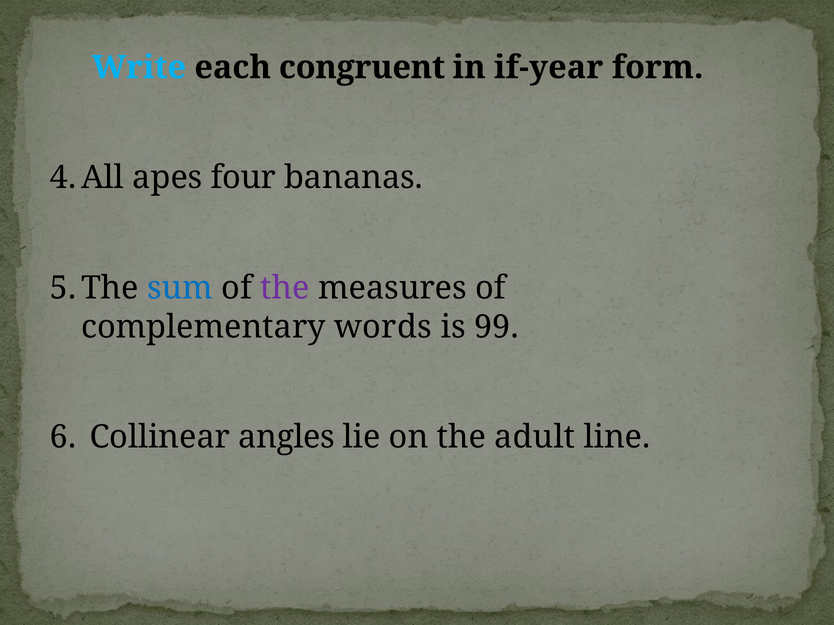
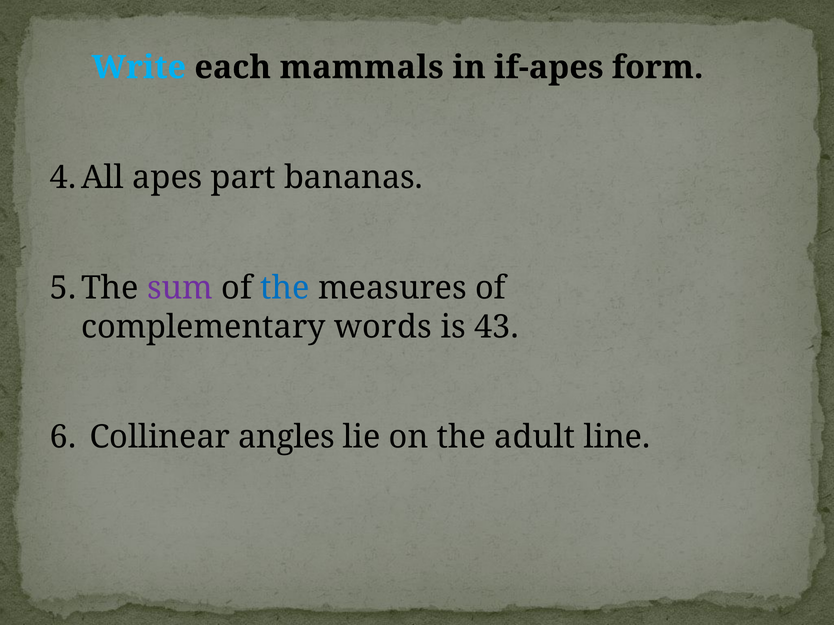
congruent: congruent -> mammals (362, 68)
if-year: if-year -> if-apes (549, 68)
four: four -> part (243, 178)
sum colour: blue -> purple (180, 288)
the colour: purple -> blue (285, 288)
99: 99 -> 43 (496, 327)
